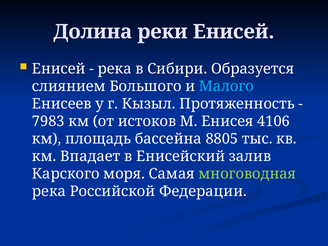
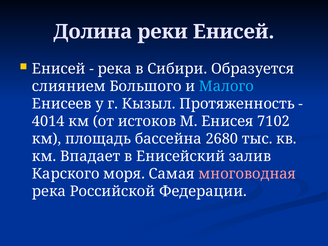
7983: 7983 -> 4014 (48, 121)
4106: 4106 -> 7102 (274, 121)
8805: 8805 -> 2680 (222, 139)
многоводная colour: light green -> pink (247, 174)
